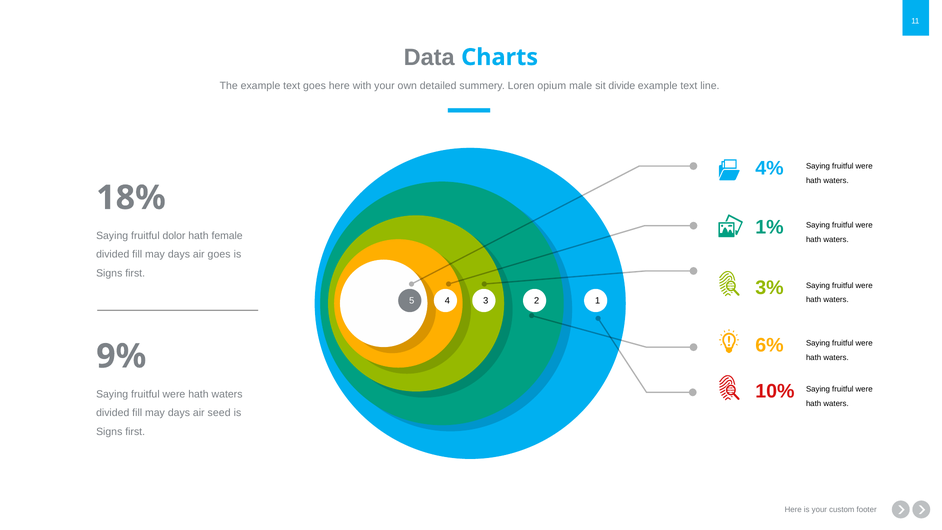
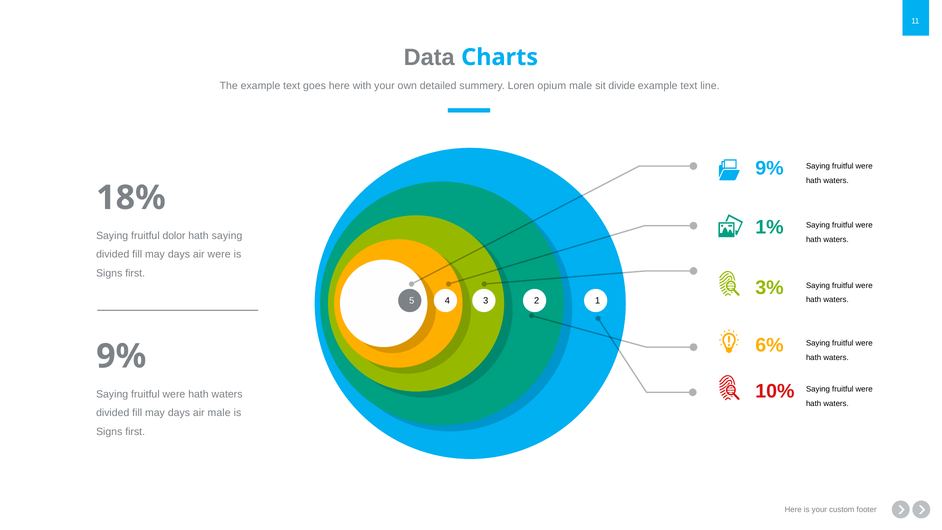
4%: 4% -> 9% (769, 168)
hath female: female -> saying (227, 236)
air goes: goes -> were (219, 254)
air seed: seed -> male (219, 413)
